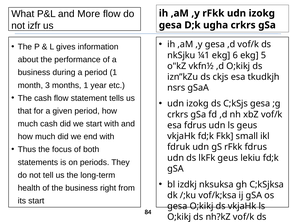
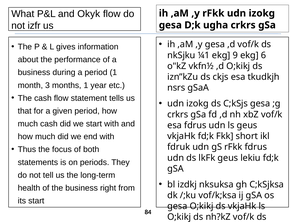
More: More -> Okyk (89, 14)
6: 6 -> 9 (235, 55)
5: 5 -> 6 (264, 55)
small: small -> short (247, 136)
